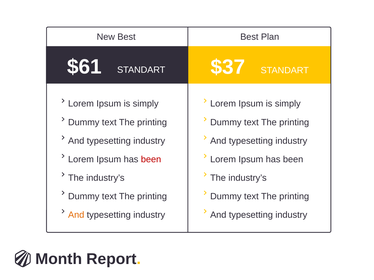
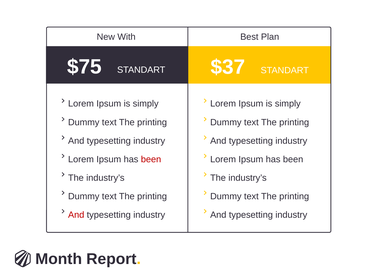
New Best: Best -> With (127, 37)
$61: $61 -> $75 (84, 67)
And colour: orange -> red (76, 215)
